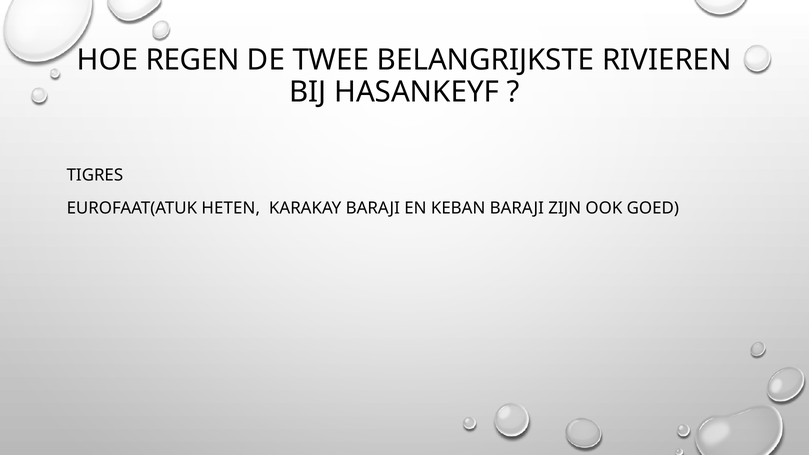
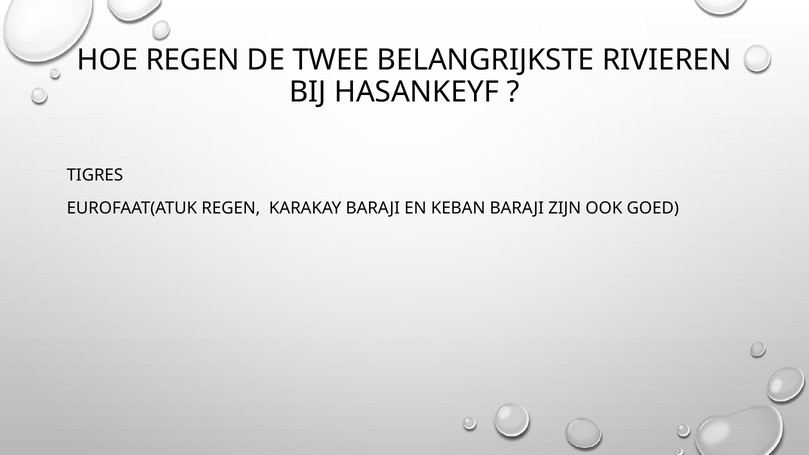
EUROFAAT(ATUK HETEN: HETEN -> REGEN (231, 208)
